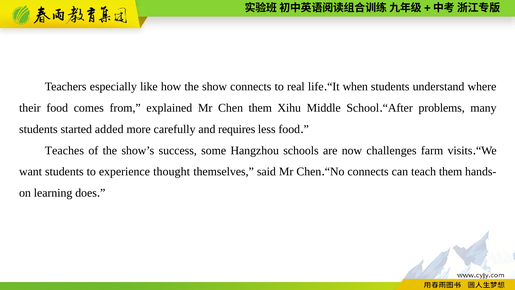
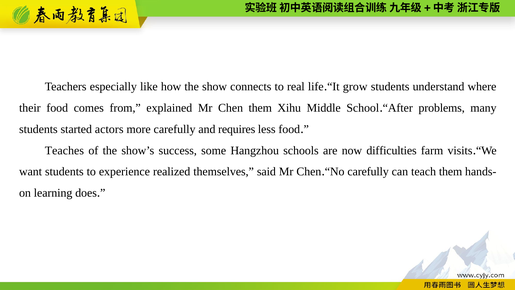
when: when -> grow (355, 87)
added: added -> actors (109, 129)
challenges: challenges -> difficulties (392, 150)
thought: thought -> realized (172, 172)
connects: connects -> carefully (368, 172)
